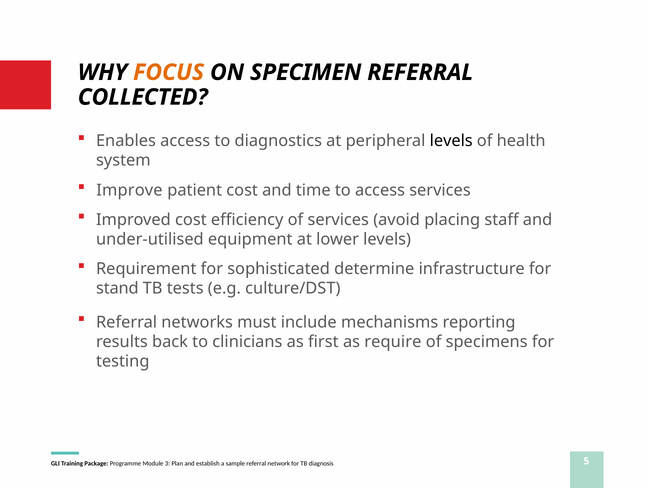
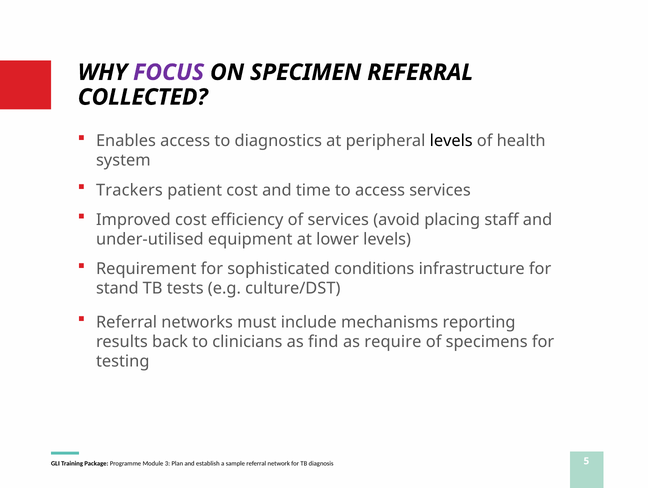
FOCUS colour: orange -> purple (169, 72)
Improve: Improve -> Trackers (129, 190)
determine: determine -> conditions (374, 269)
first: first -> find (323, 342)
